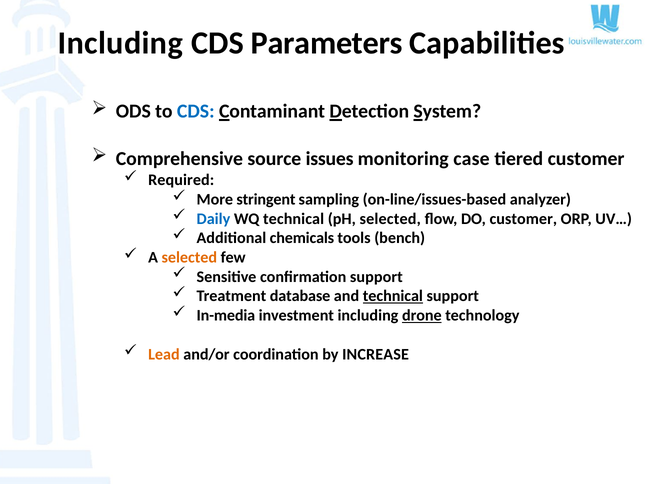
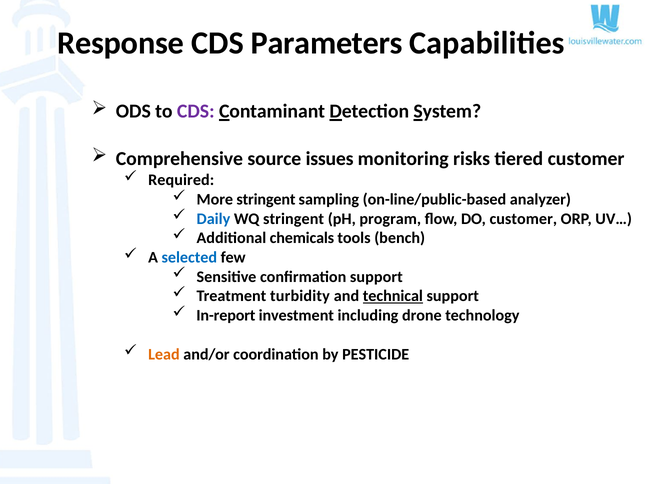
Including: Including -> Response (121, 43)
CDS colour: blue -> purple (196, 112)
case: case -> risks (472, 159)
on-line/issues-based: on-line/issues-based -> on-line/public-based (434, 200)
WQ technical: technical -> stringent (294, 219)
pH selected: selected -> program (390, 219)
selected colour: orange -> blue (189, 258)
database: database -> turbidity (300, 296)
In-media: In-media -> In-report (226, 316)
drone underline: present -> none (422, 316)
INCREASE: INCREASE -> PESTICIDE (376, 355)
